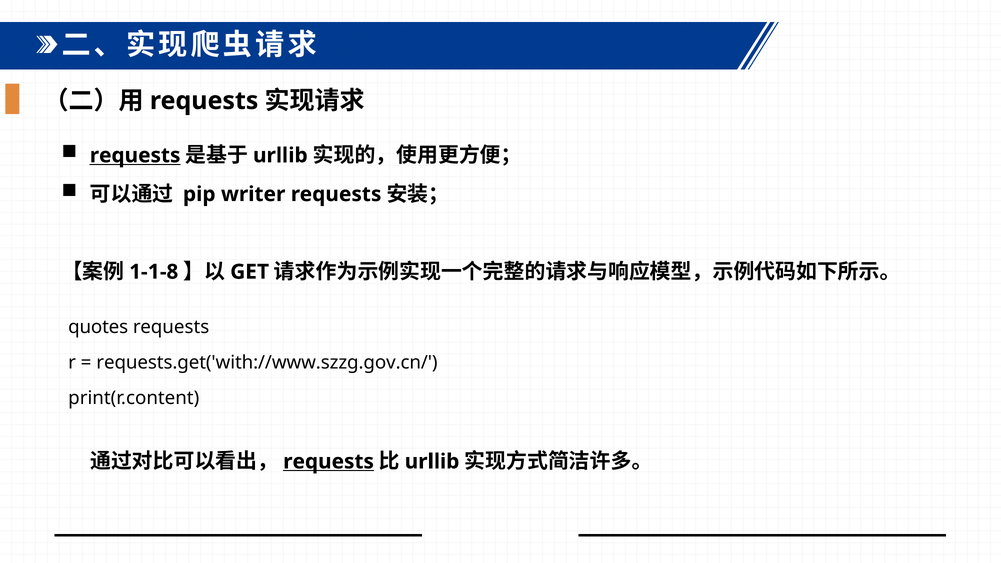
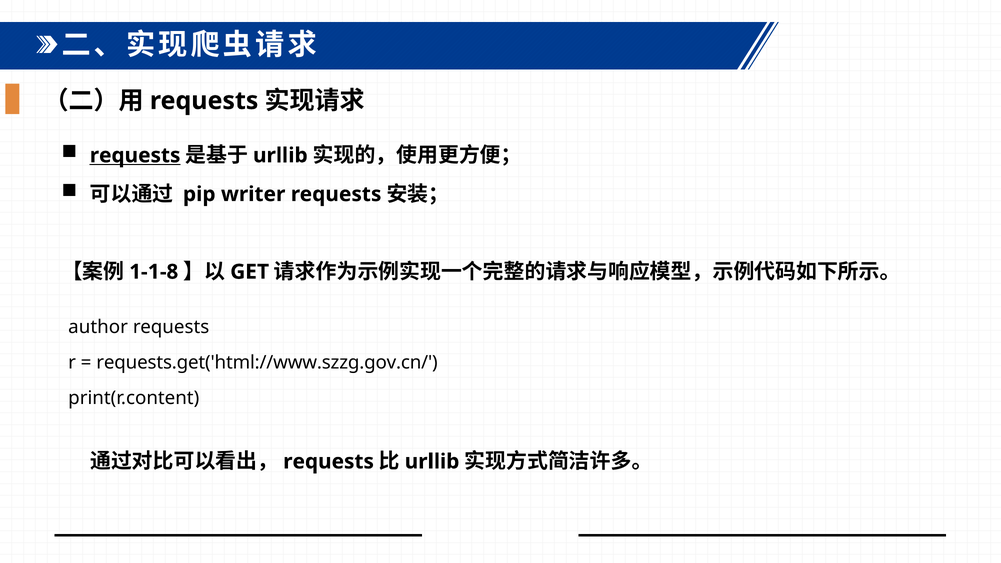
quotes: quotes -> author (98, 327)
requests.get('with://www.szzg.gov.cn/: requests.get('with://www.szzg.gov.cn/ -> requests.get('html://www.szzg.gov.cn/ (267, 363)
requests underline: present -> none (329, 462)
